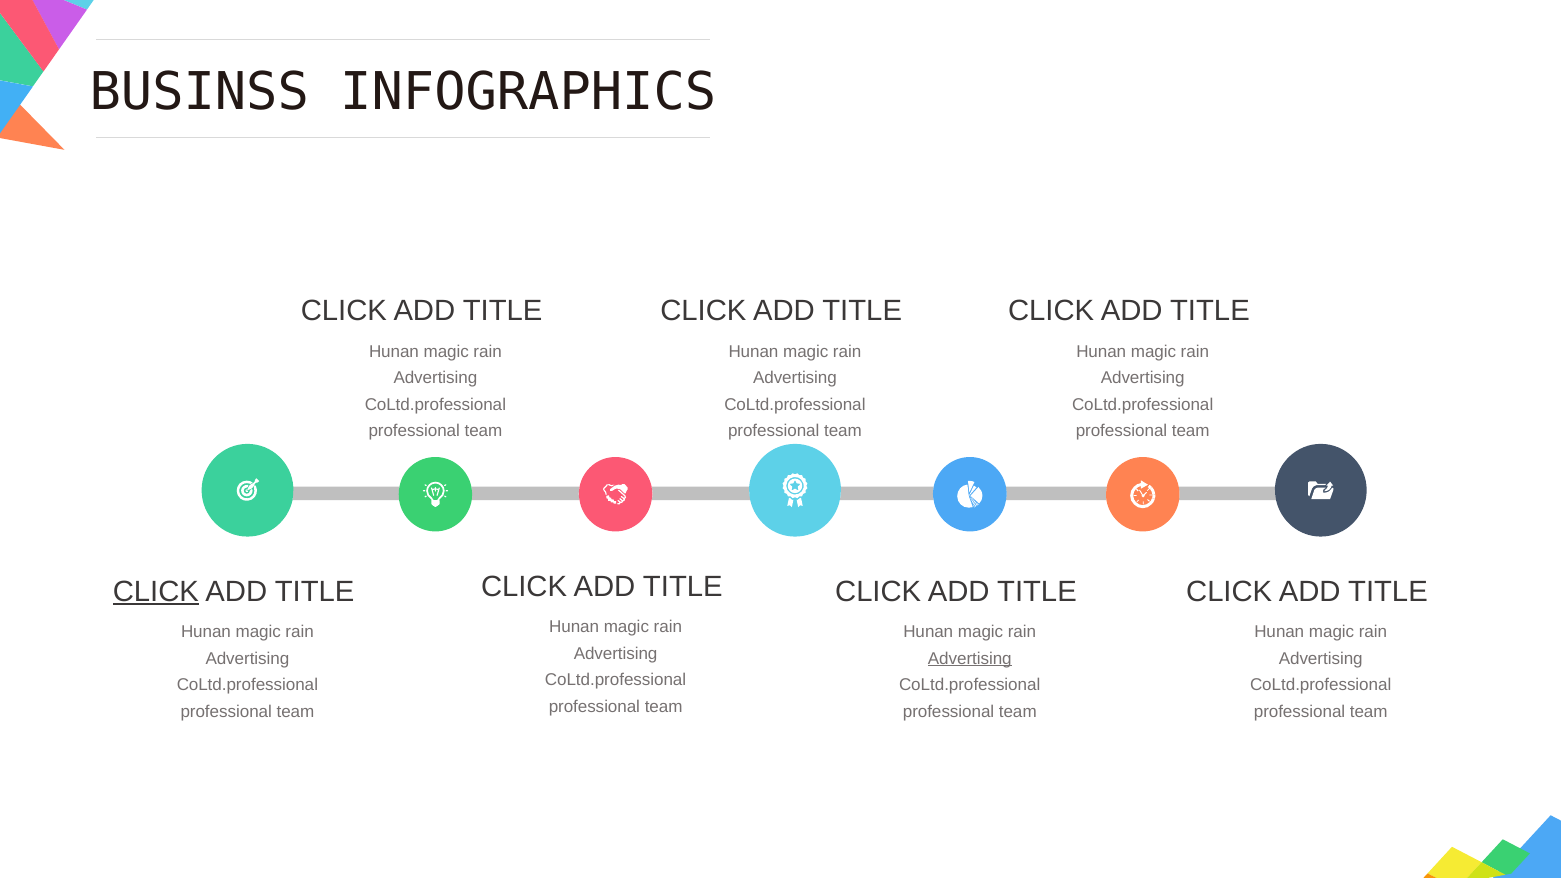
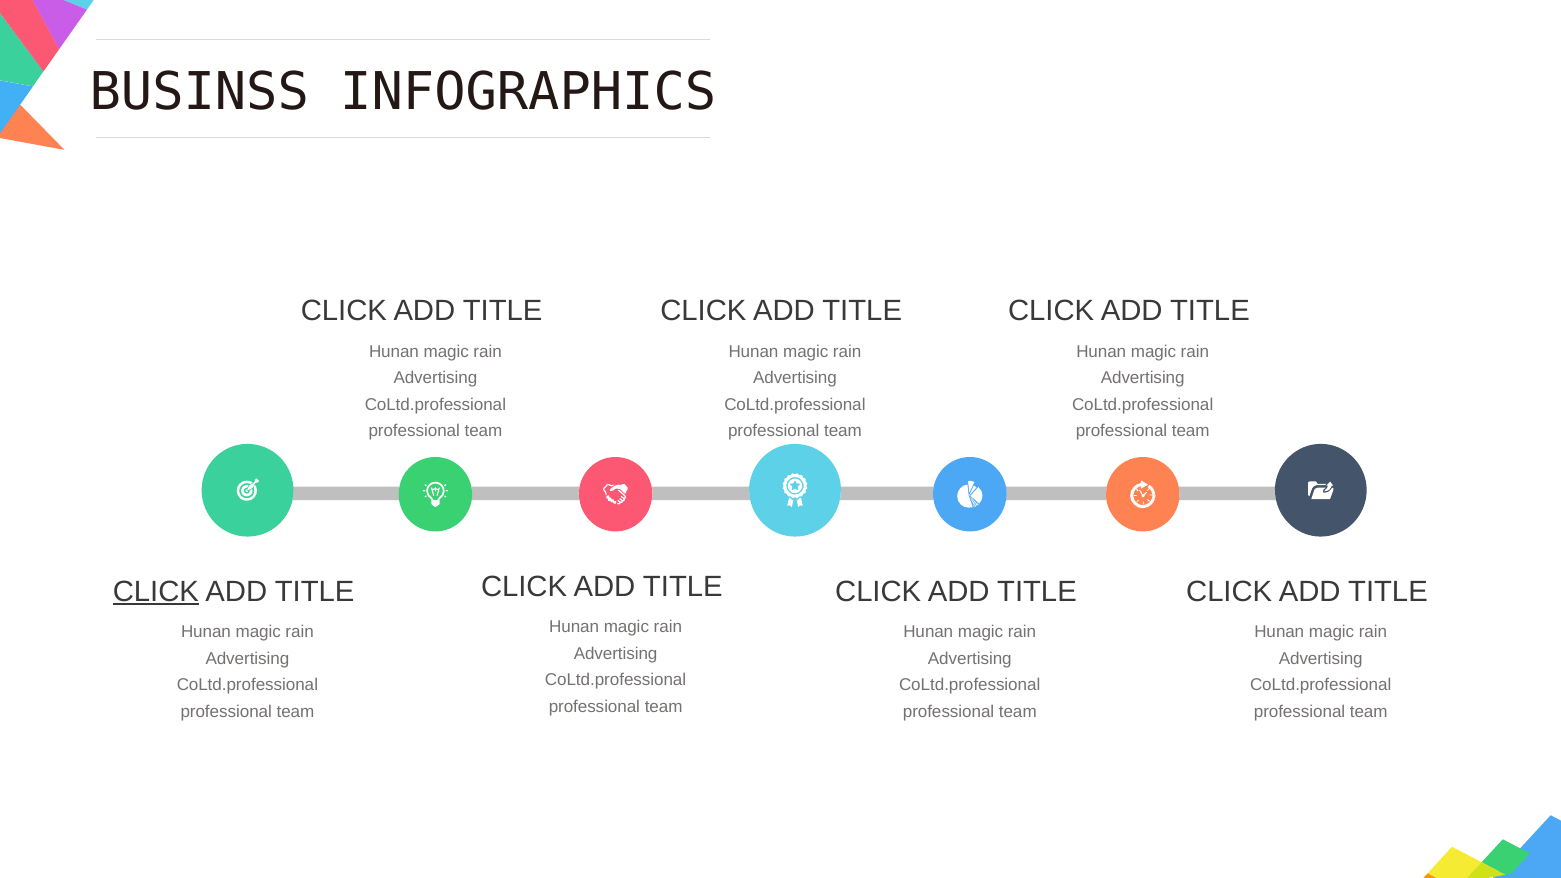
Advertising underline: present -> none (970, 659)
